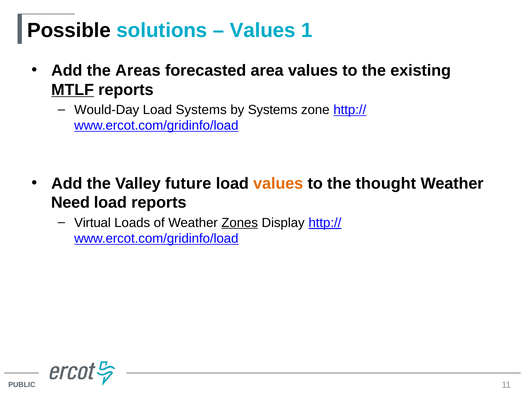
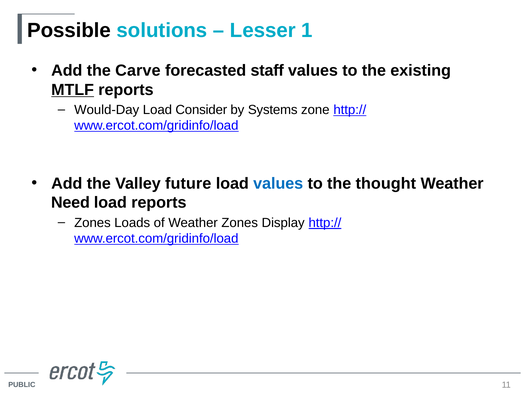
Values: Values -> Lesser (263, 30)
Areas: Areas -> Carve (138, 70)
area: area -> staff (267, 70)
Load Systems: Systems -> Consider (201, 110)
values colour: orange -> blue (278, 183)
Virtual: Virtual -> Zones (92, 222)
Zones underline: present -> none (240, 222)
